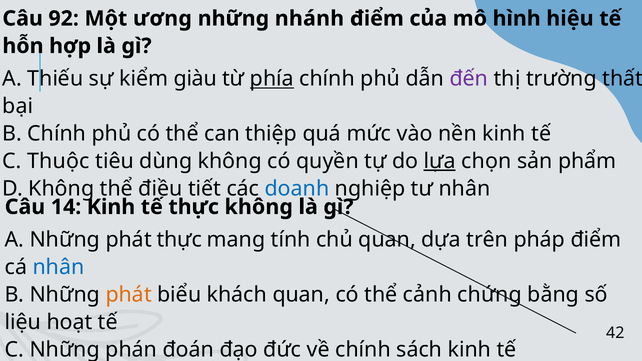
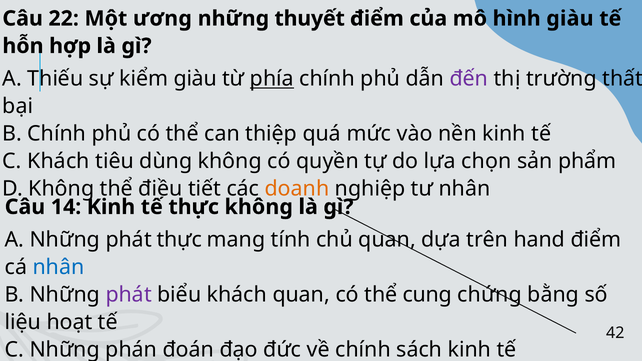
92: 92 -> 22 (64, 19)
nhánh: nhánh -> thuyết (310, 19)
hình hiệu: hiệu -> giàu (570, 19)
C Thuộc: Thuộc -> Khách (58, 161)
lựa underline: present -> none (440, 161)
doanh colour: blue -> orange (297, 189)
pháp: pháp -> hand (539, 240)
phát colour: orange -> purple (129, 295)
cảnh: cảnh -> cung (428, 295)
